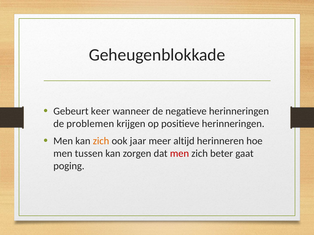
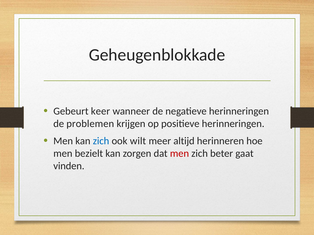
zich colour: orange -> blue (101, 141)
jaar: jaar -> wilt (138, 141)
tussen: tussen -> bezielt (89, 154)
poging: poging -> vinden (69, 166)
